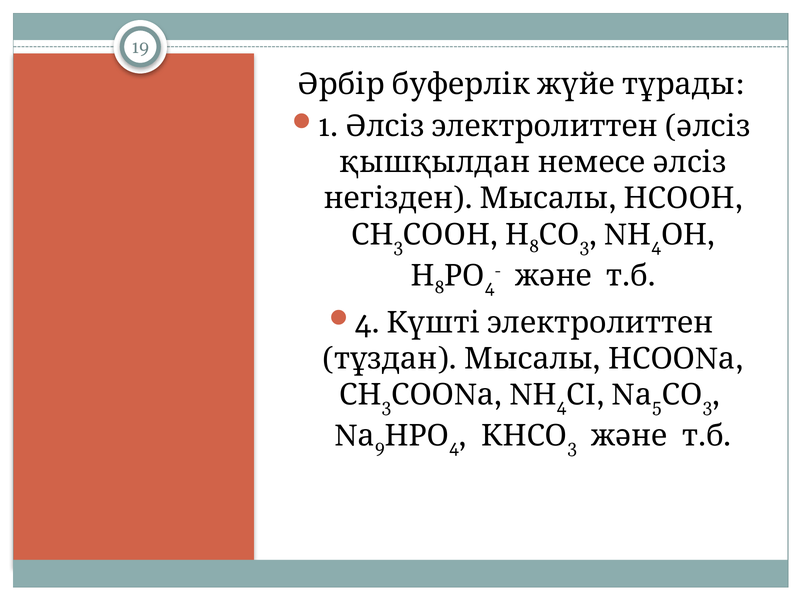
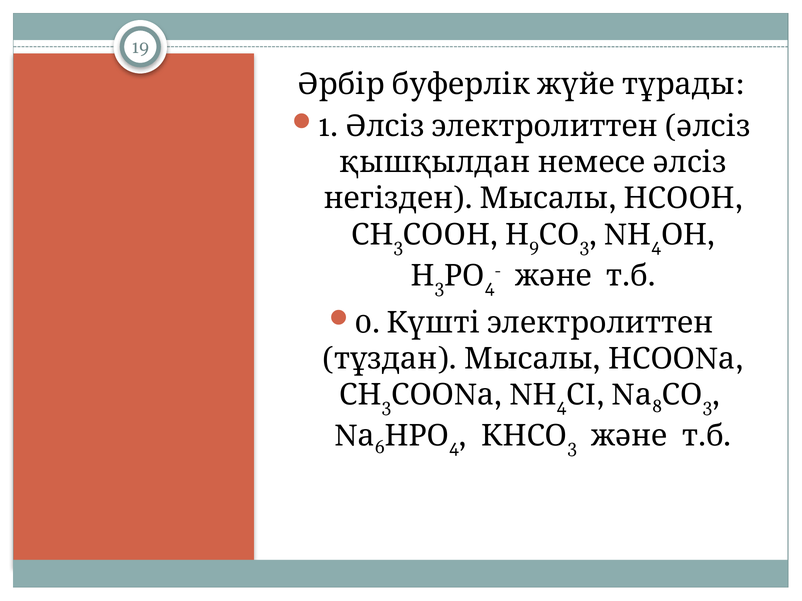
8: 8 -> 9 (534, 247)
8: 8 -> 3 (439, 288)
4: 4 -> 0 (367, 323)
5: 5 -> 8 (657, 407)
9: 9 -> 6 (380, 448)
